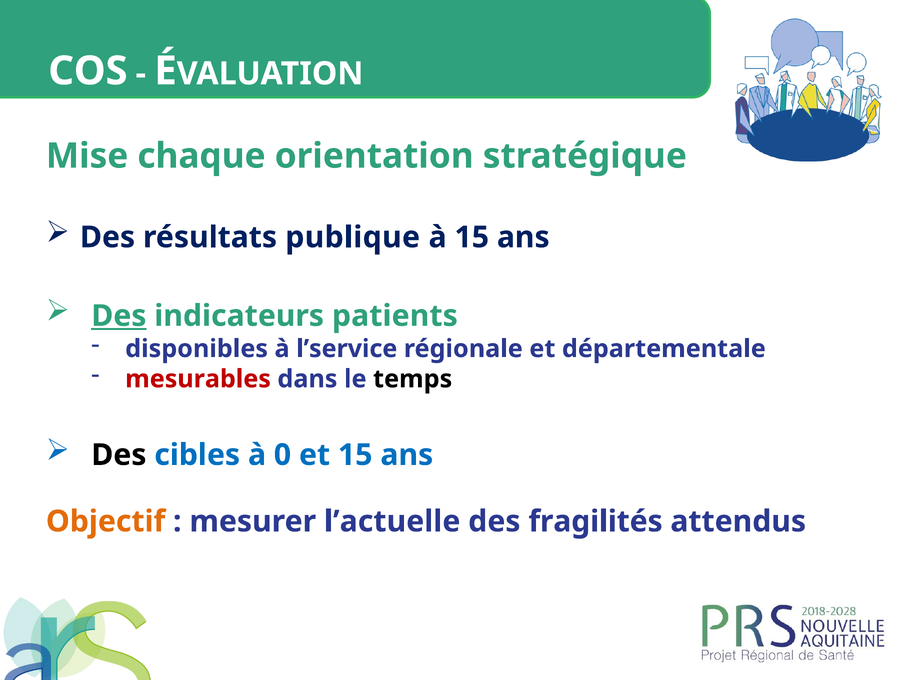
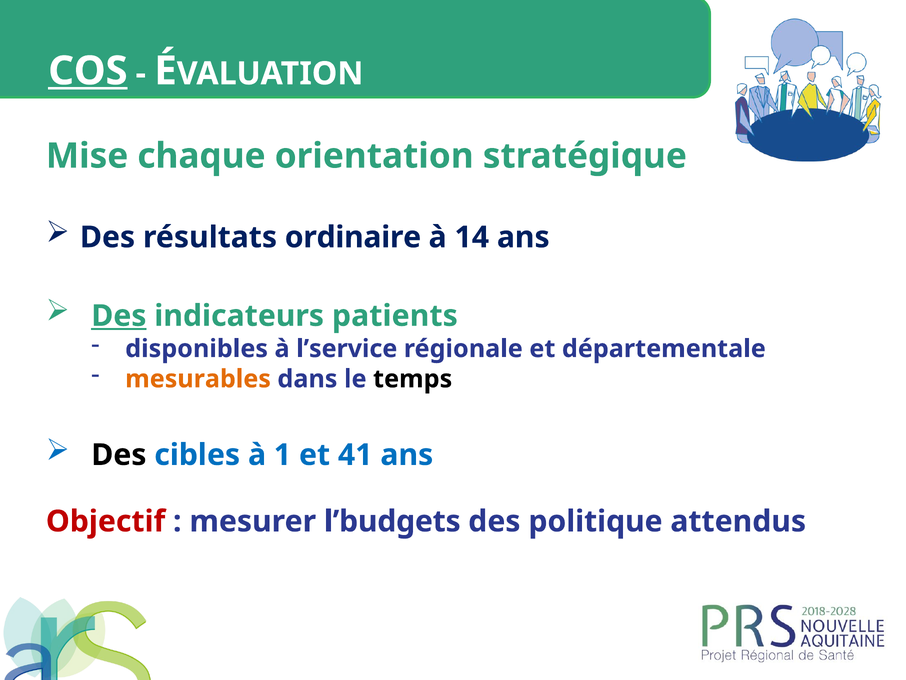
COS underline: none -> present (88, 71)
publique: publique -> ordinaire (353, 237)
à 15: 15 -> 14 (472, 237)
mesurables colour: red -> orange (198, 379)
0: 0 -> 1 (282, 455)
et 15: 15 -> 41 (355, 455)
Objectif colour: orange -> red (106, 521)
l’actuelle: l’actuelle -> l’budgets (392, 521)
fragilités: fragilités -> politique (596, 521)
